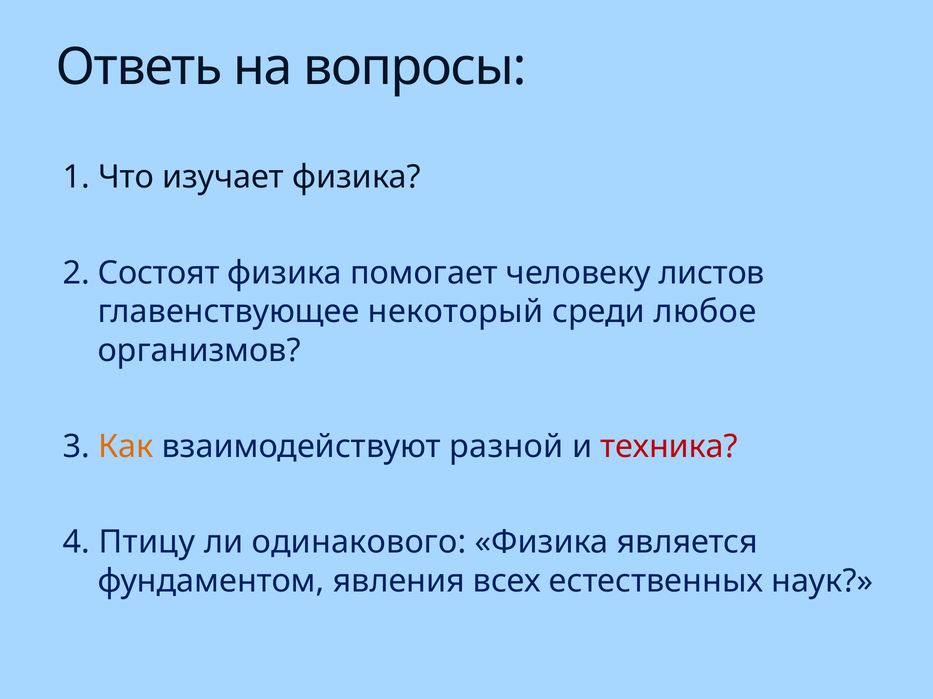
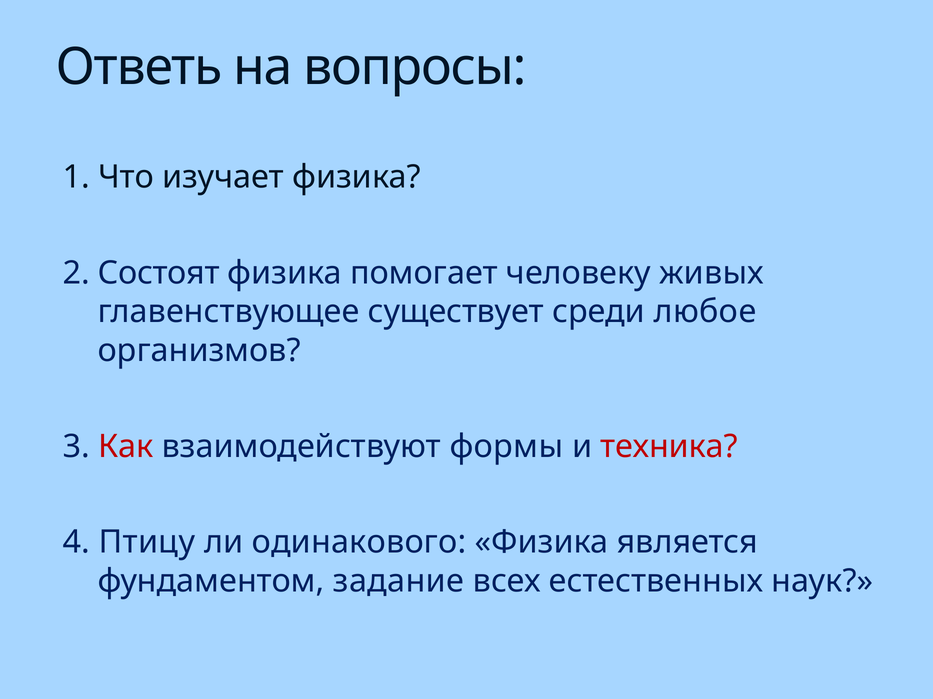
листов: листов -> живых (711, 273)
некоторый: некоторый -> существует (456, 312)
Как colour: orange -> red (126, 447)
разной: разной -> формы (506, 447)
явления: явления -> задание (399, 582)
